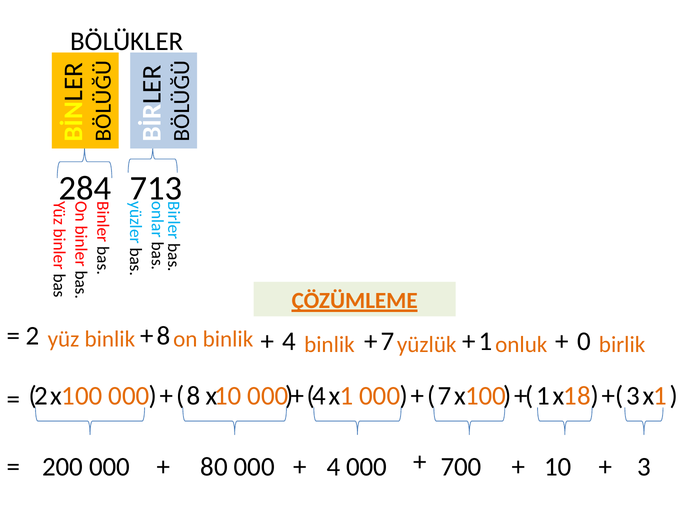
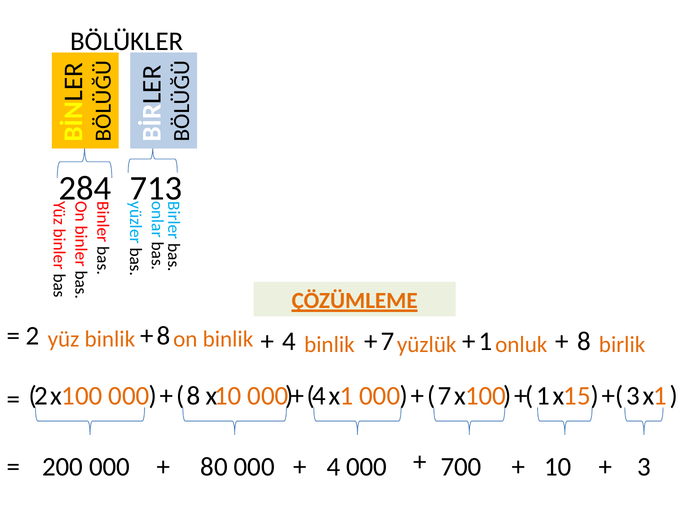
4 0: 0 -> 8 (584, 341)
18: 18 -> 15 (577, 396)
